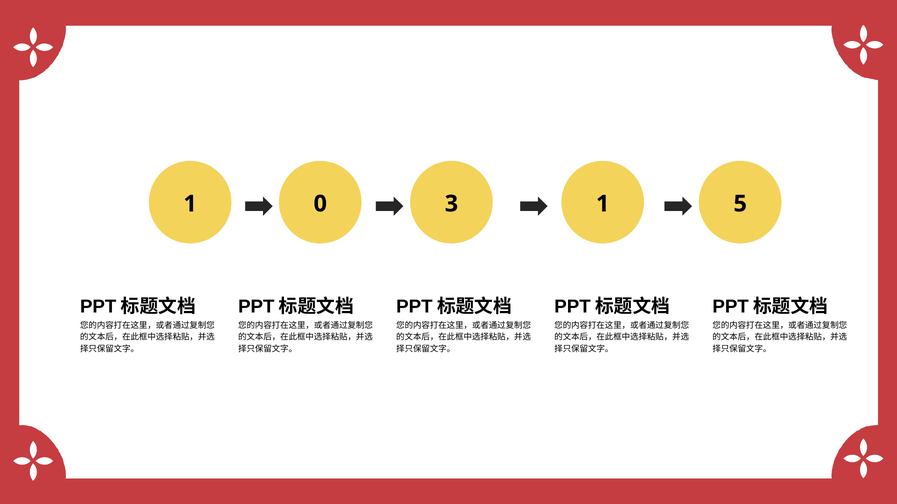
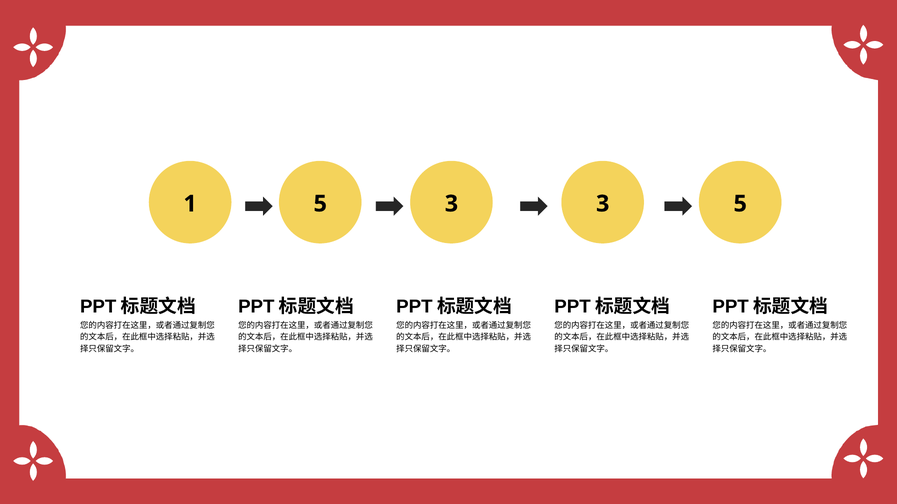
1 0: 0 -> 5 (320, 204)
3 1: 1 -> 3 (603, 204)
